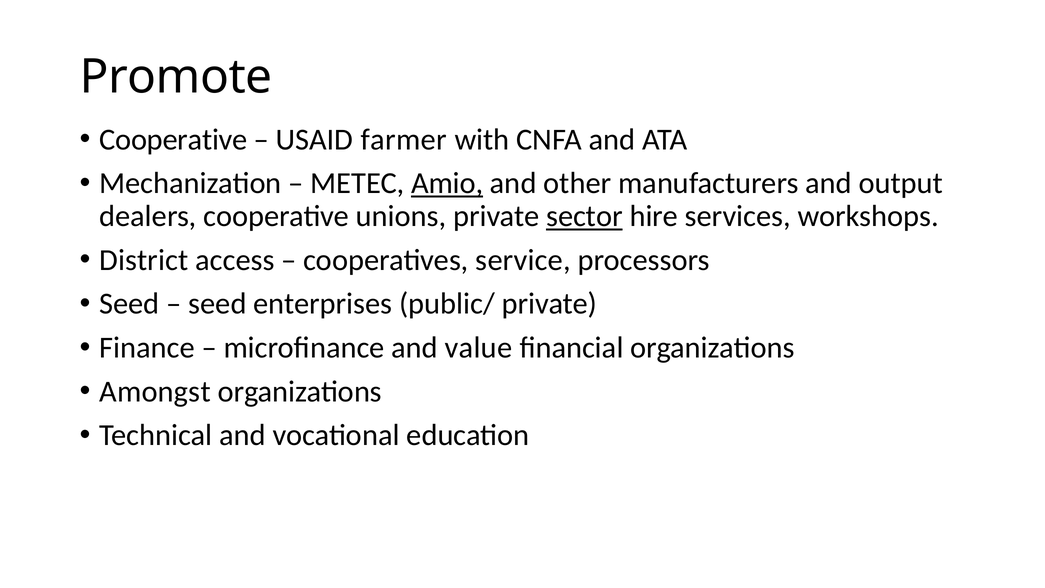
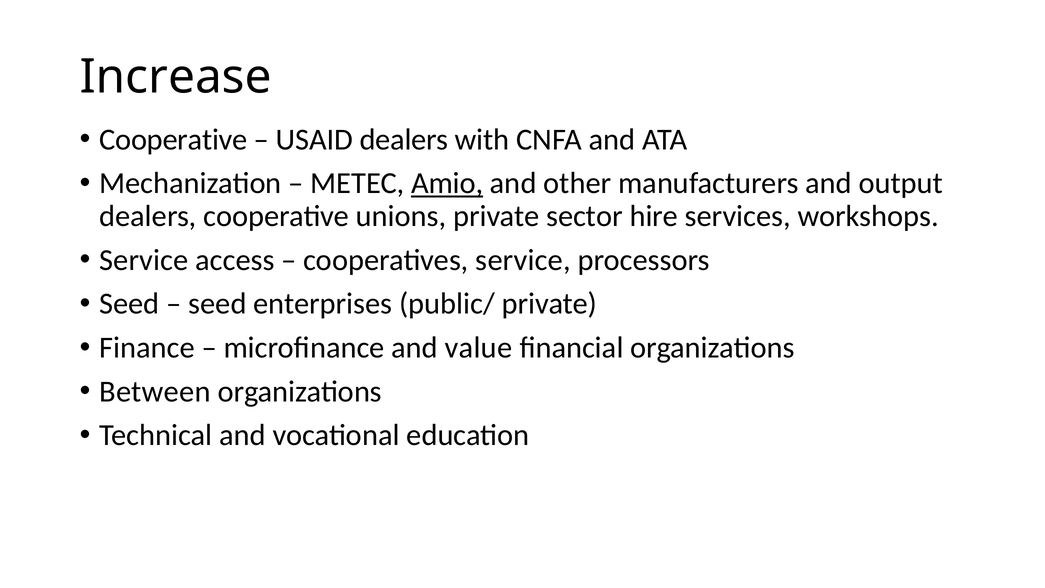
Promote: Promote -> Increase (176, 77)
USAID farmer: farmer -> dealers (404, 139)
sector underline: present -> none (584, 216)
District: District -> Service (144, 260)
Amongst: Amongst -> Between (155, 391)
